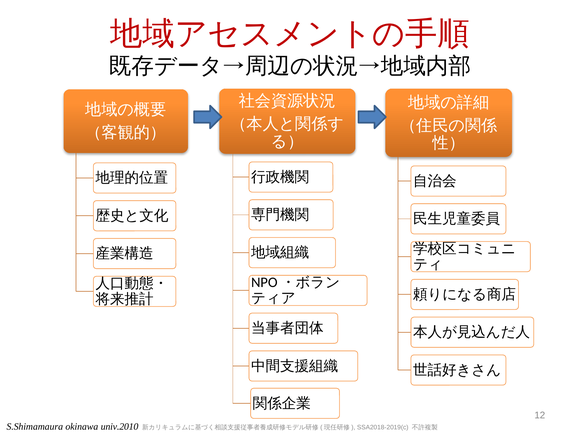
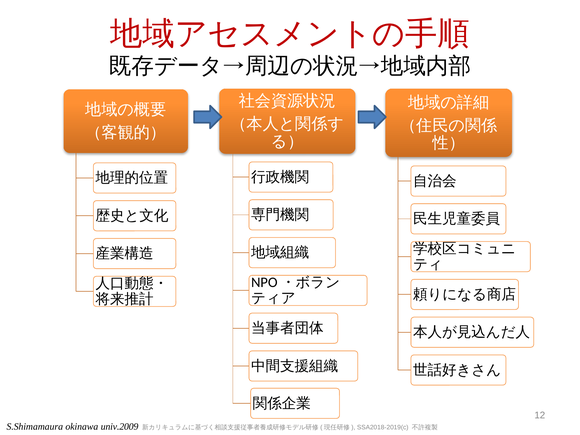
univ.2010: univ.2010 -> univ.2009 (120, 427)
